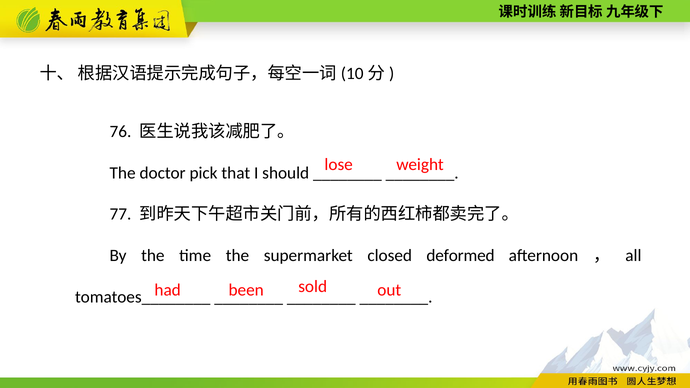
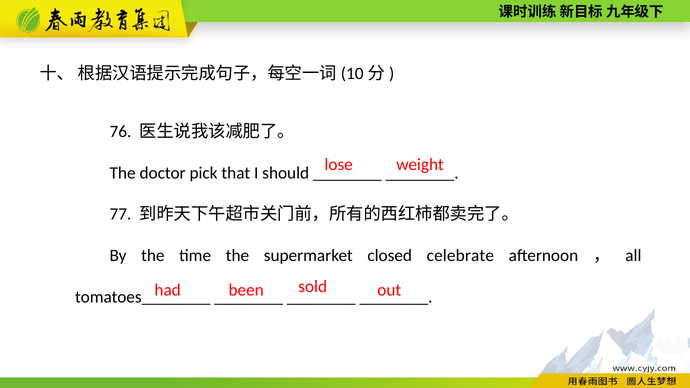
deformed: deformed -> celebrate (460, 256)
